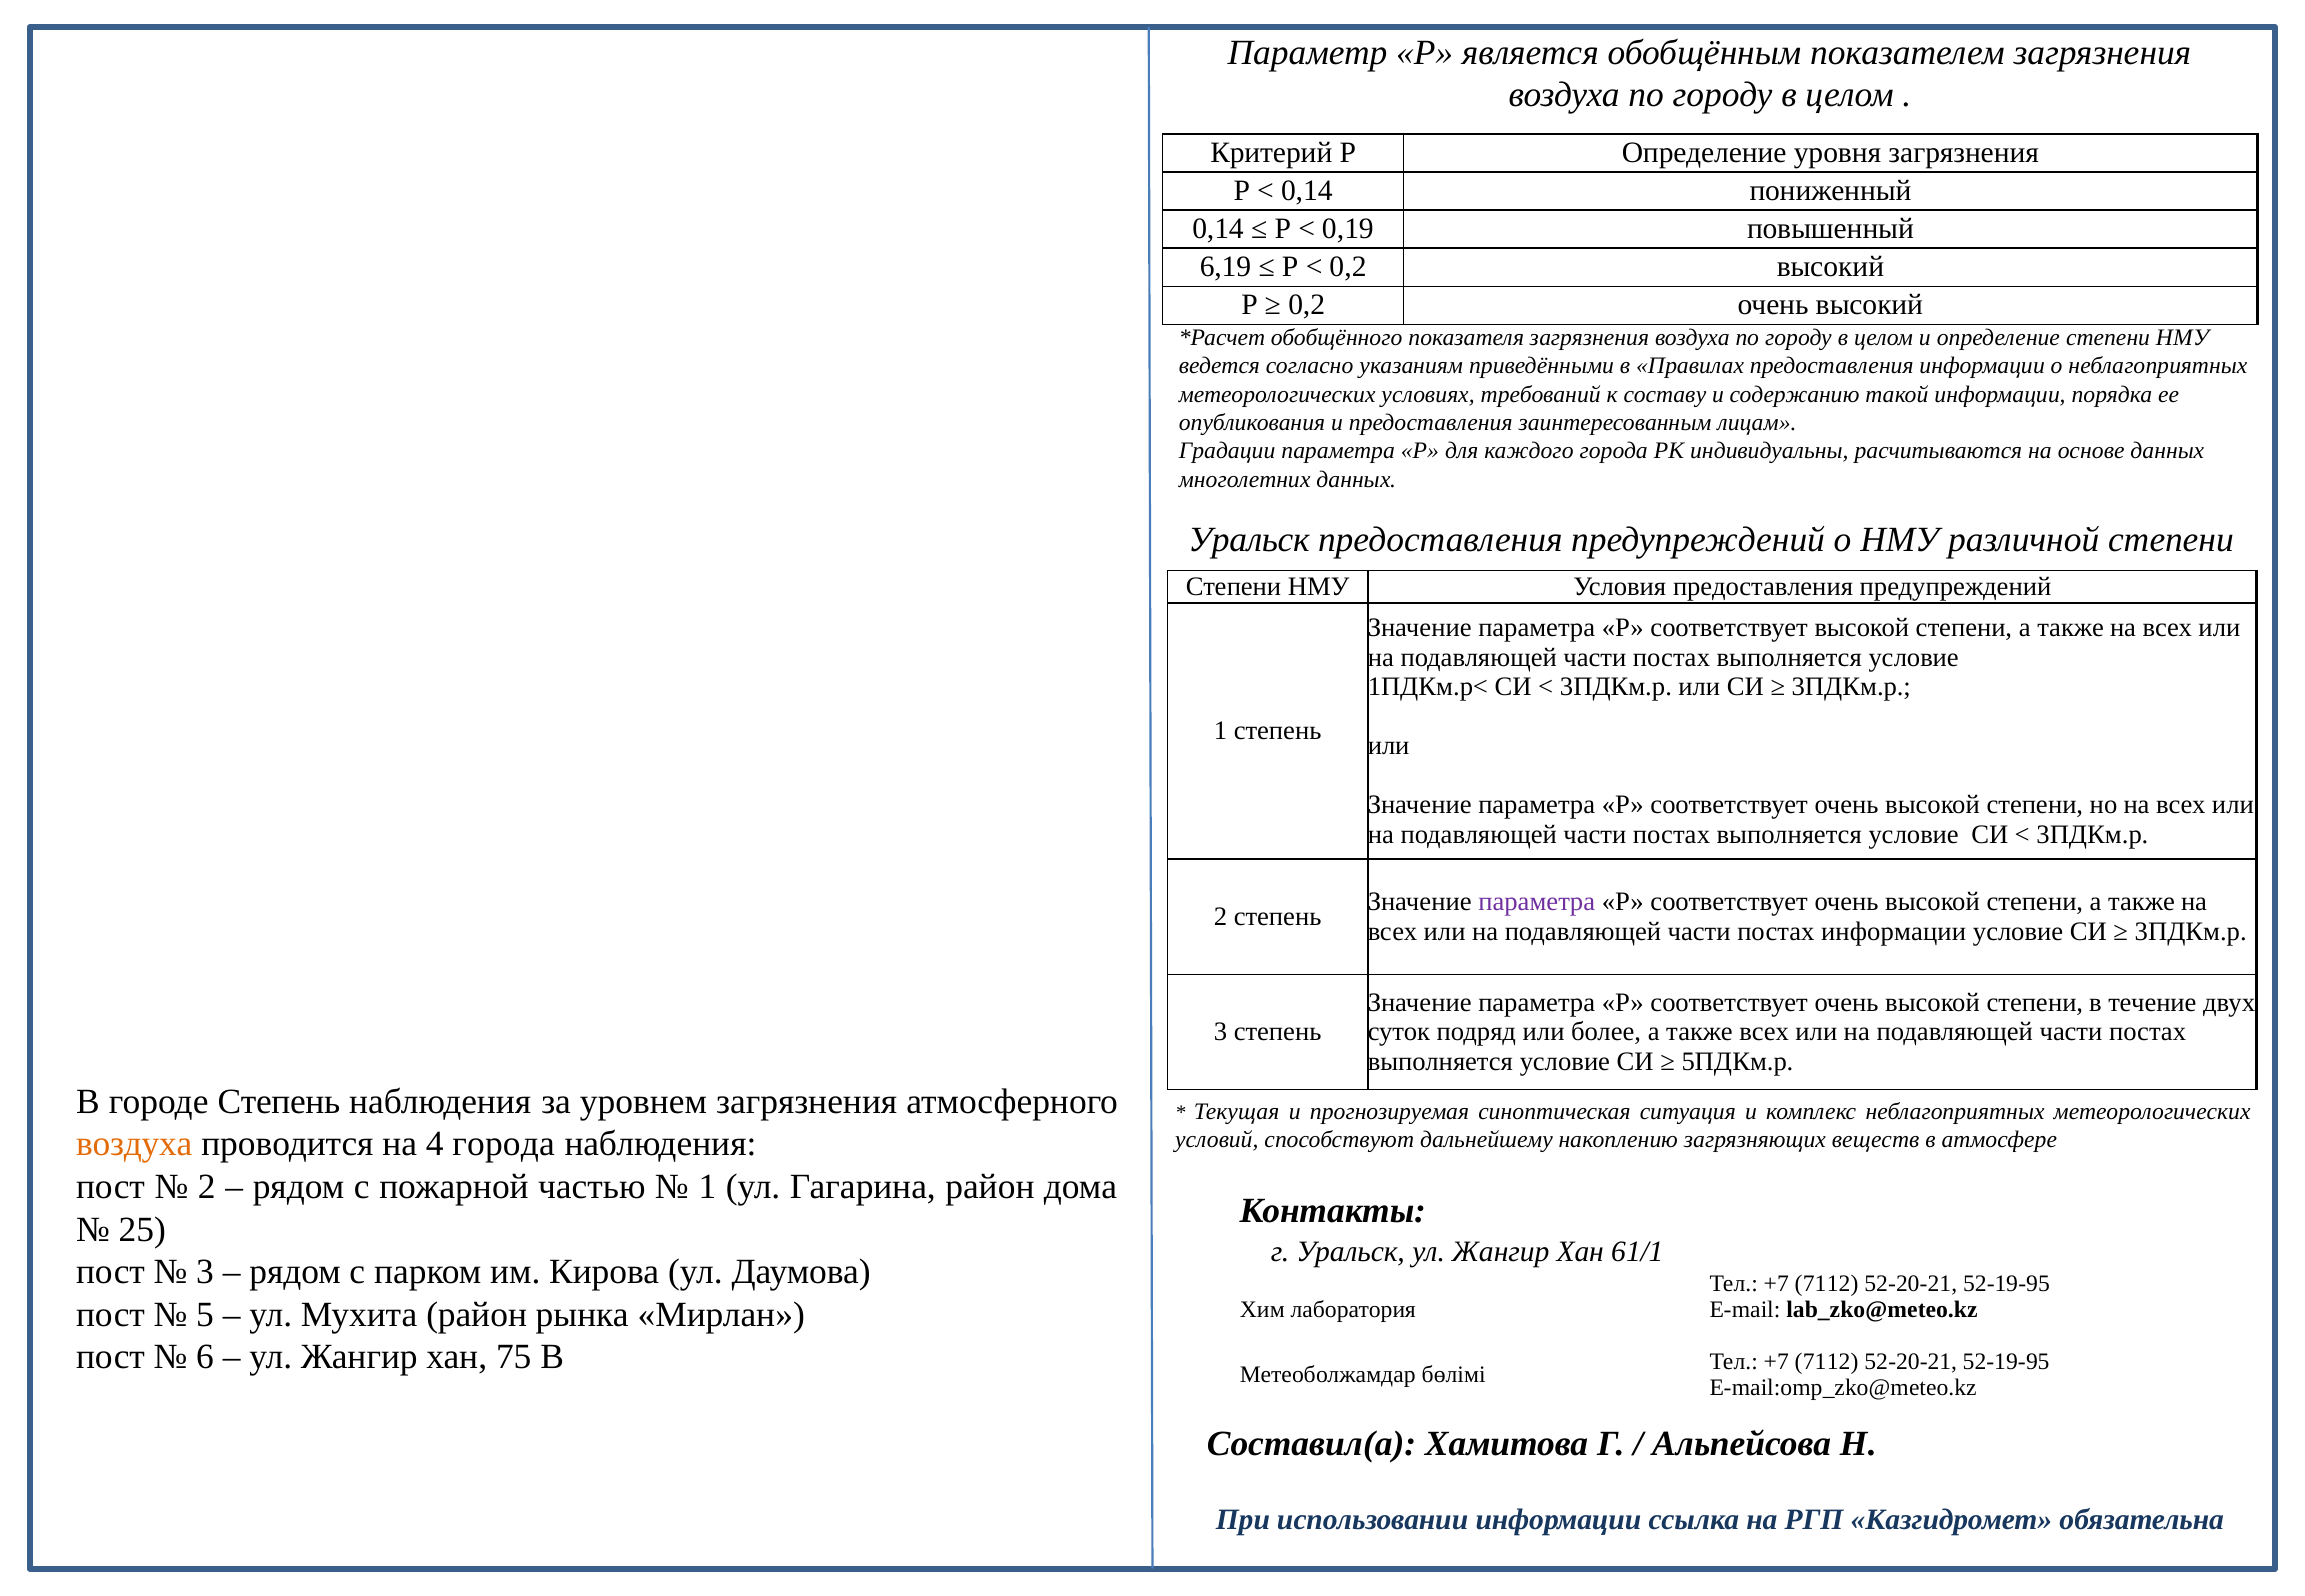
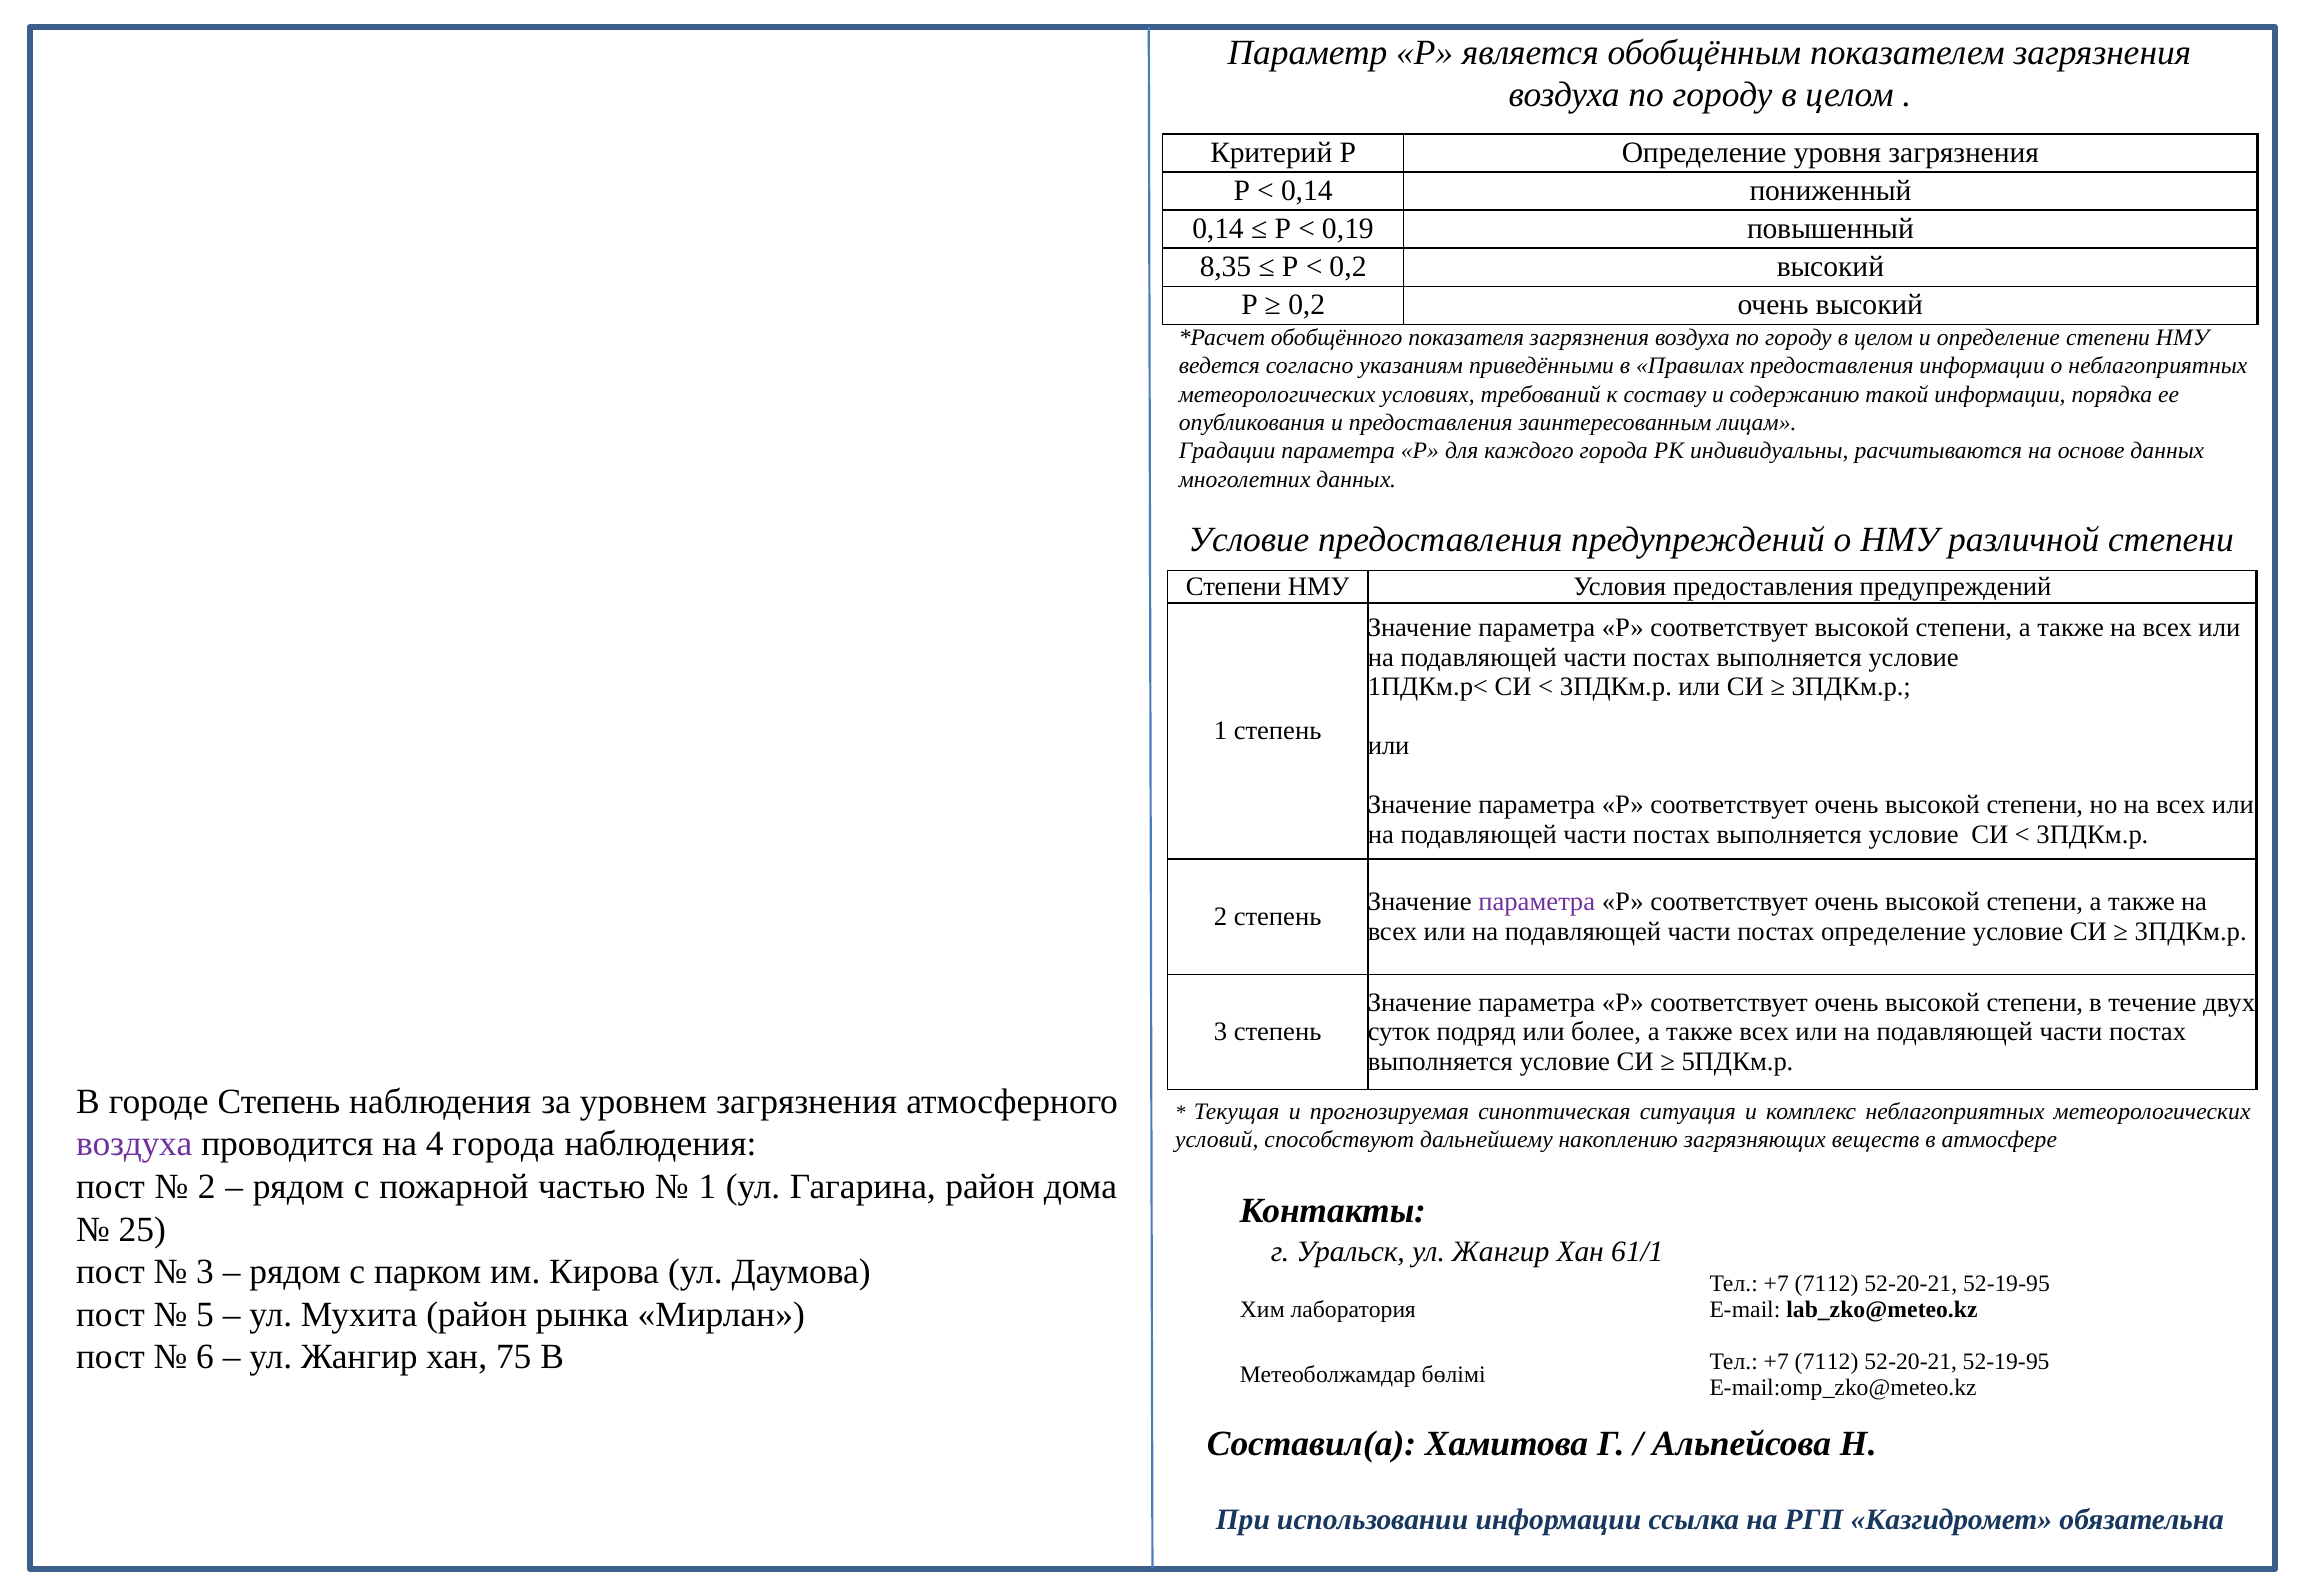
6,19: 6,19 -> 8,35 (1225, 267)
Уральск: Уральск -> Условие (1249, 540)
постах информации: информации -> определение (1894, 931)
воздуха colour: orange -> purple (134, 1144)
